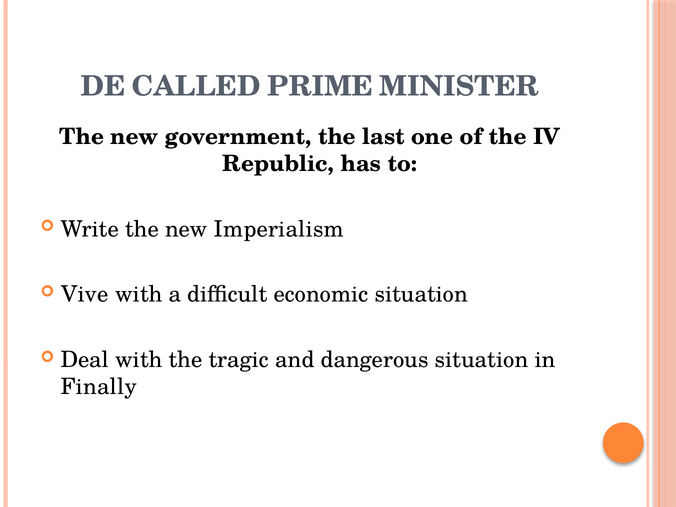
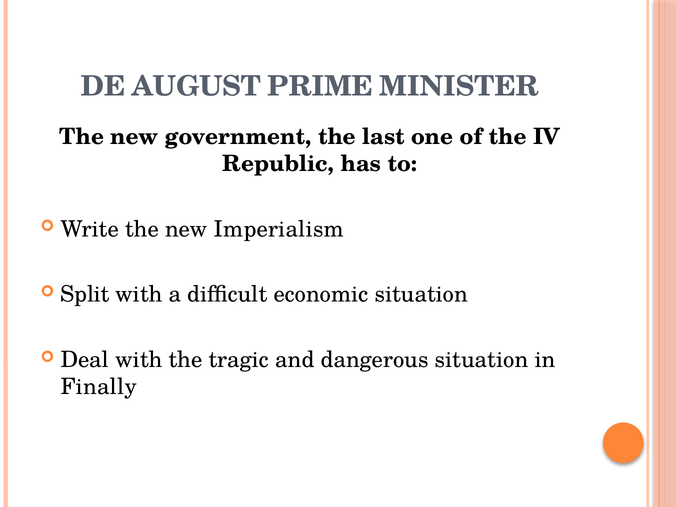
CALLED: CALLED -> AUGUST (197, 87)
Vive: Vive -> Split (85, 294)
